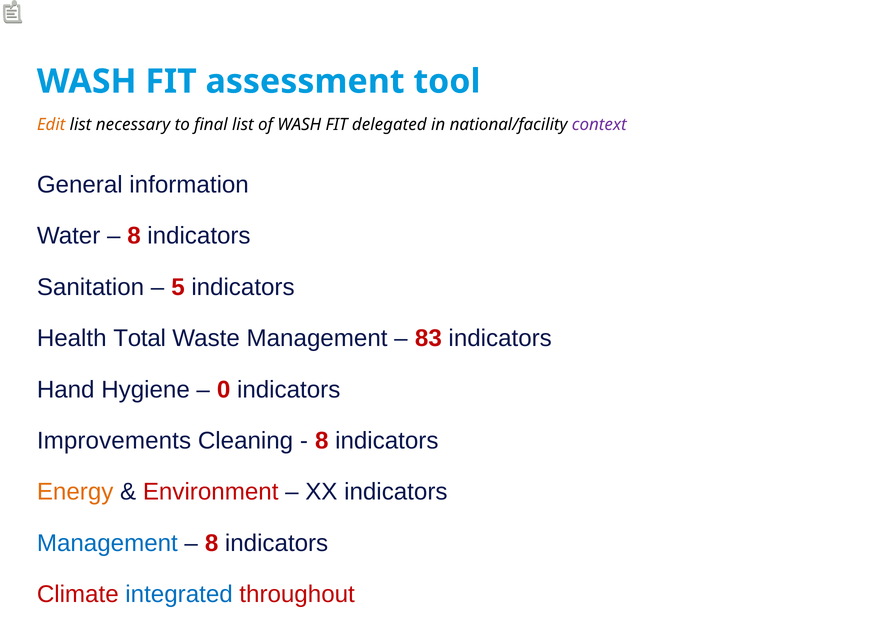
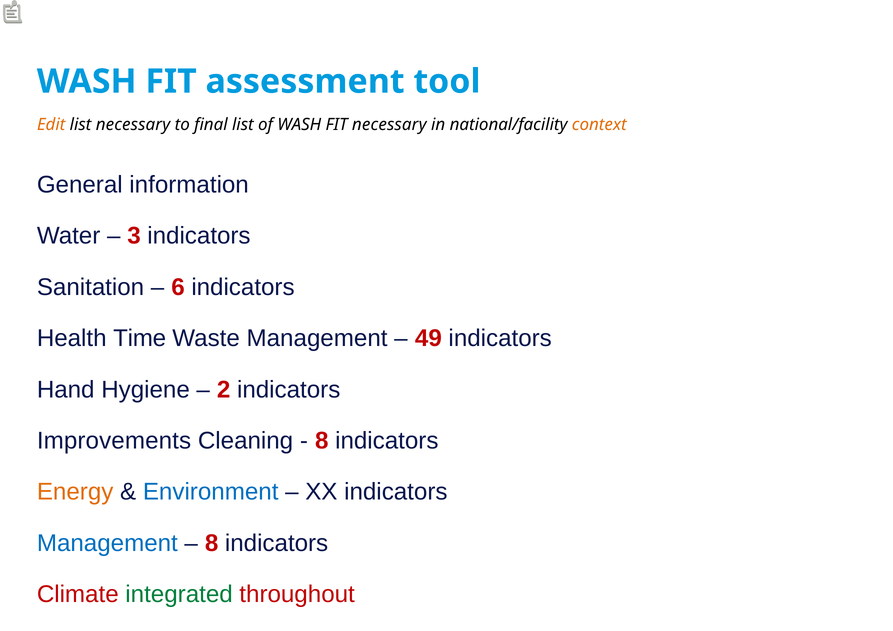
FIT delegated: delegated -> necessary (389, 125)
context colour: purple -> orange (599, 125)
8: 8 -> 3 (134, 236)
5: 5 -> 6 (178, 287)
Total: Total -> Time (140, 339)
83: 83 -> 49 (428, 339)
0: 0 -> 2 (224, 390)
Environment colour: red -> blue (211, 492)
integrated colour: blue -> green (179, 595)
